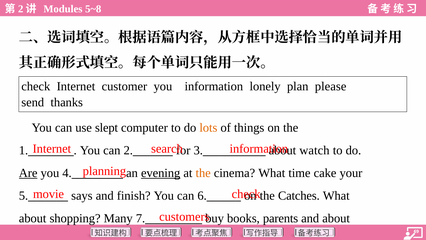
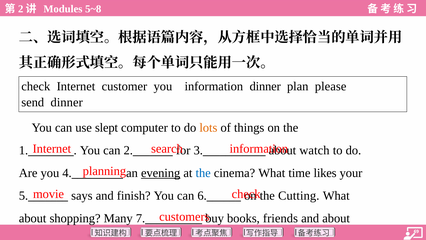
information lonely: lonely -> dinner (265, 86)
send thanks: thanks -> dinner (67, 102)
Are underline: present -> none (28, 173)
the colour: orange -> blue (203, 173)
cake: cake -> likes (325, 173)
Catches: Catches -> Cutting (299, 195)
parents: parents -> friends (280, 218)
